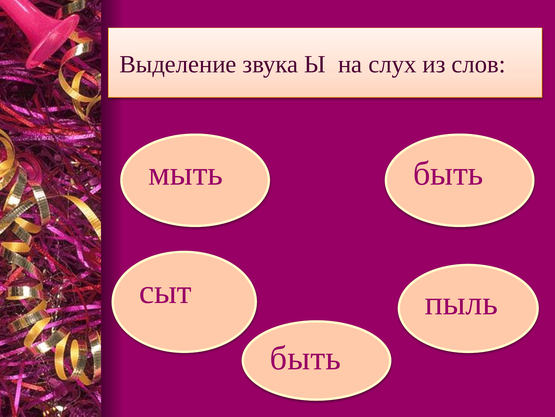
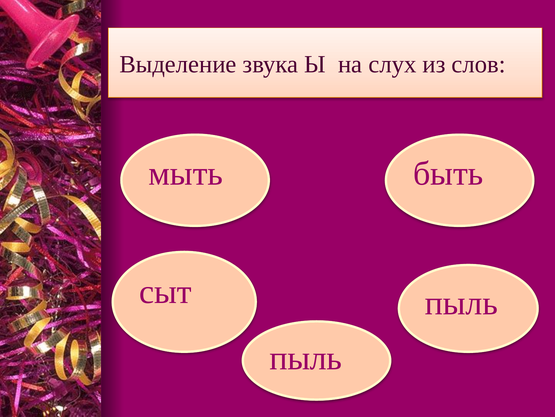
быть: быть -> пыль (306, 358)
